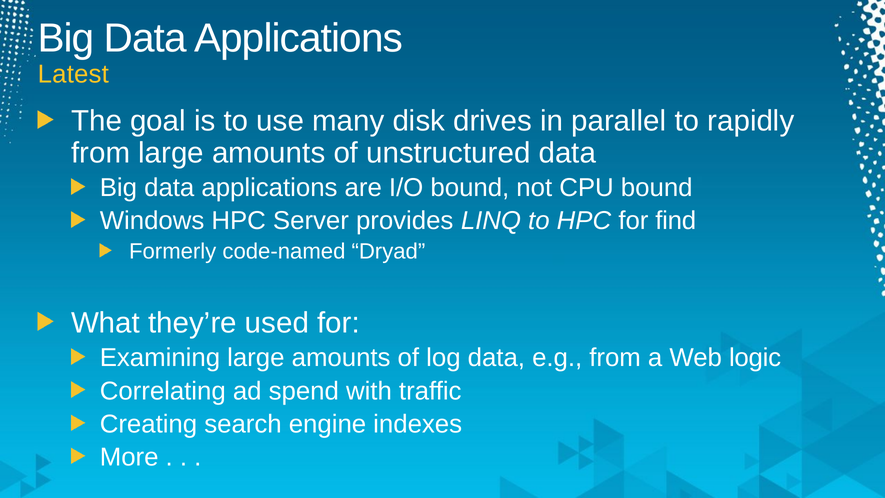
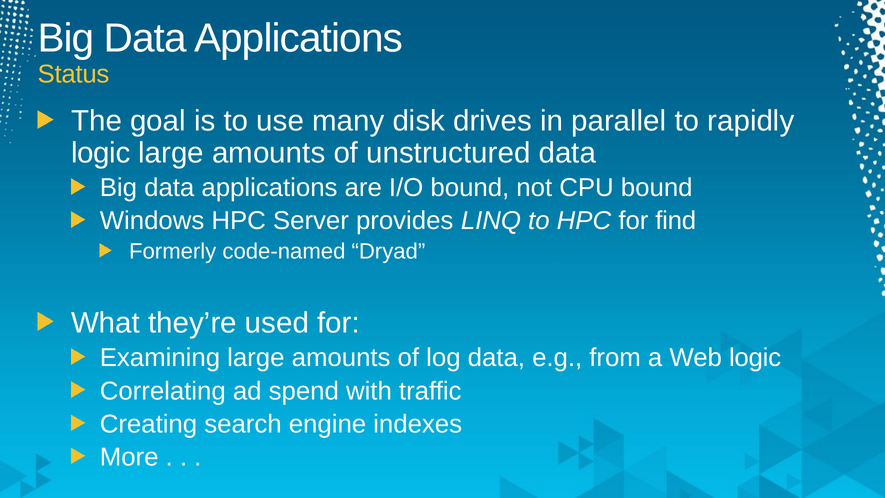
Latest: Latest -> Status (73, 74)
from: from -> logic (101, 153)
